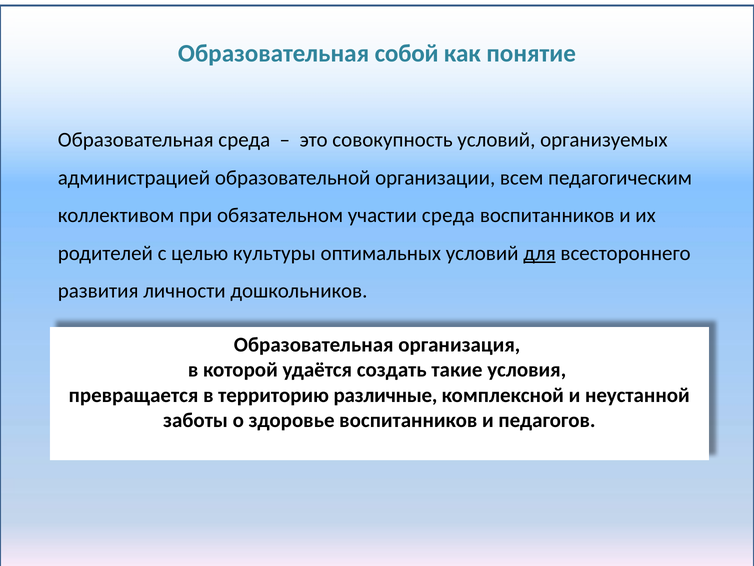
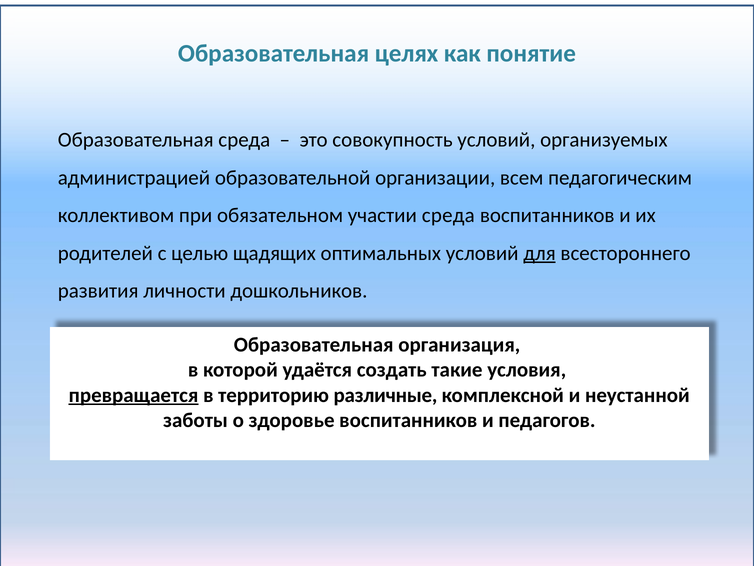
собой: собой -> целях (407, 54)
культуры: культуры -> щадящих (274, 253)
превращается underline: none -> present (134, 395)
